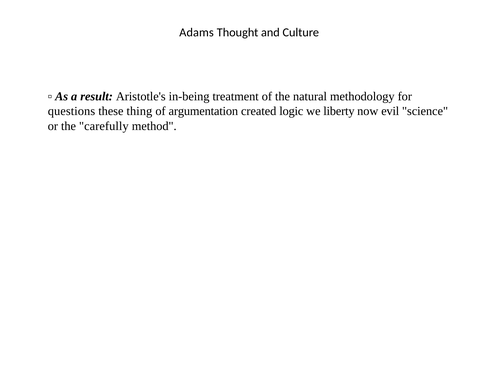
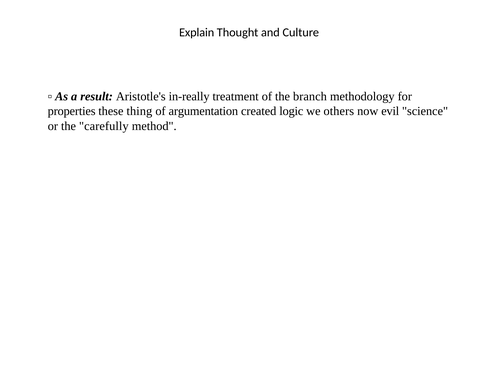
Adams: Adams -> Explain (197, 33)
in-being: in-being -> in-really (189, 96)
natural: natural -> branch (310, 96)
questions: questions -> properties (72, 111)
liberty: liberty -> others (339, 111)
